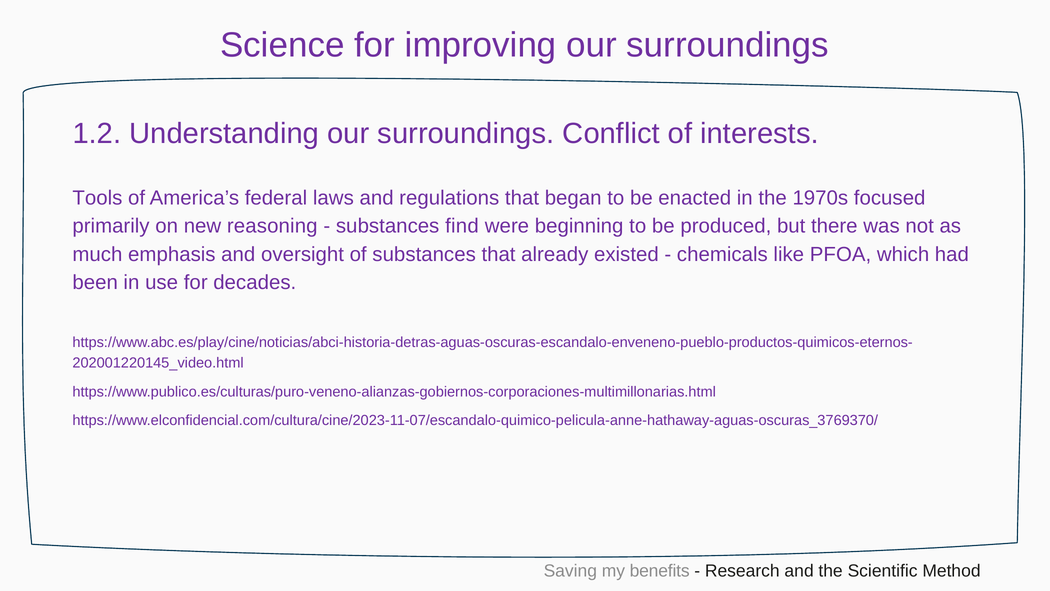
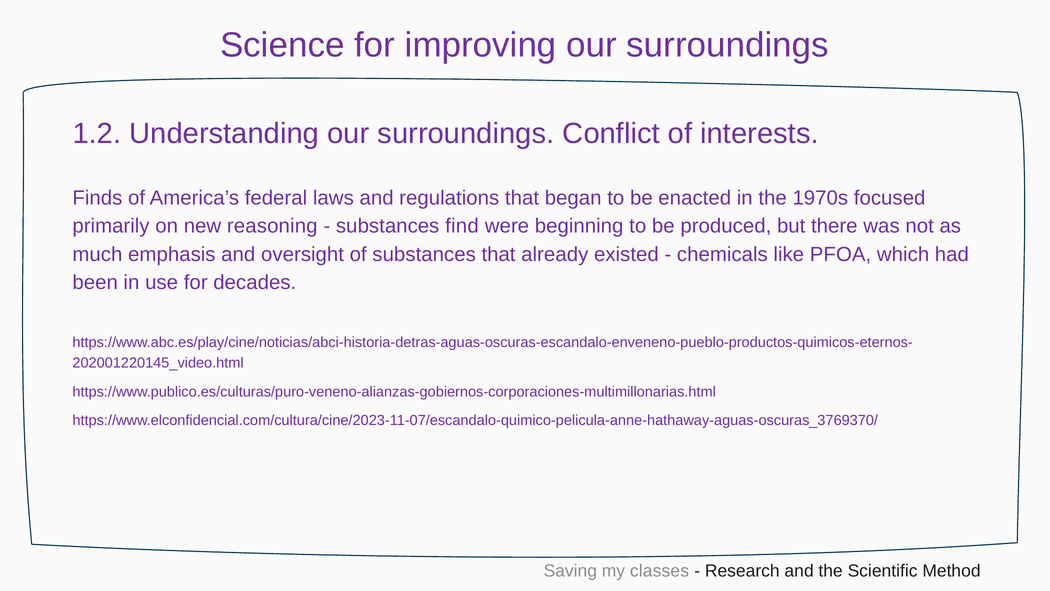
Tools: Tools -> Finds (97, 198)
benefits: benefits -> classes (659, 571)
